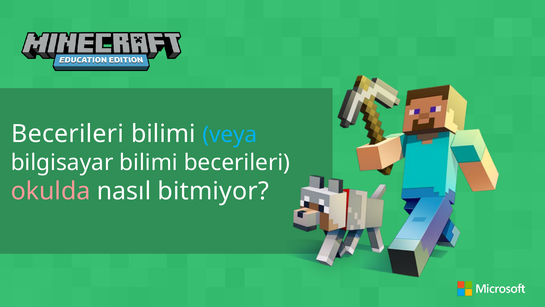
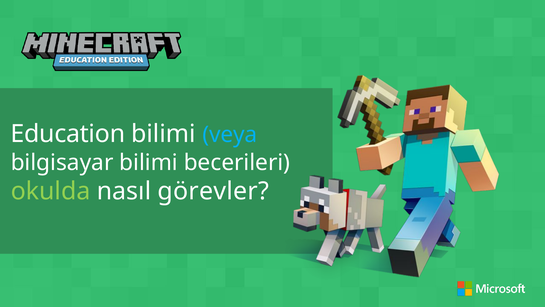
Becerileri: Becerileri -> Education (68, 134)
okulda colour: pink -> light green (51, 191)
bitmiyor: bitmiyor -> görevler (213, 191)
